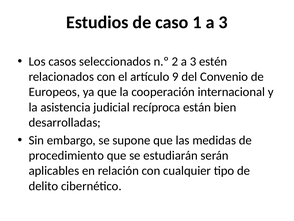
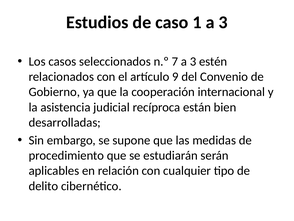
2: 2 -> 7 (175, 61)
Europeos: Europeos -> Gobierno (54, 92)
